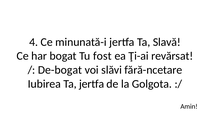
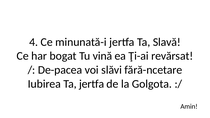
fost: fost -> vină (102, 56)
De-bogat: De-bogat -> De-pacea (60, 70)
